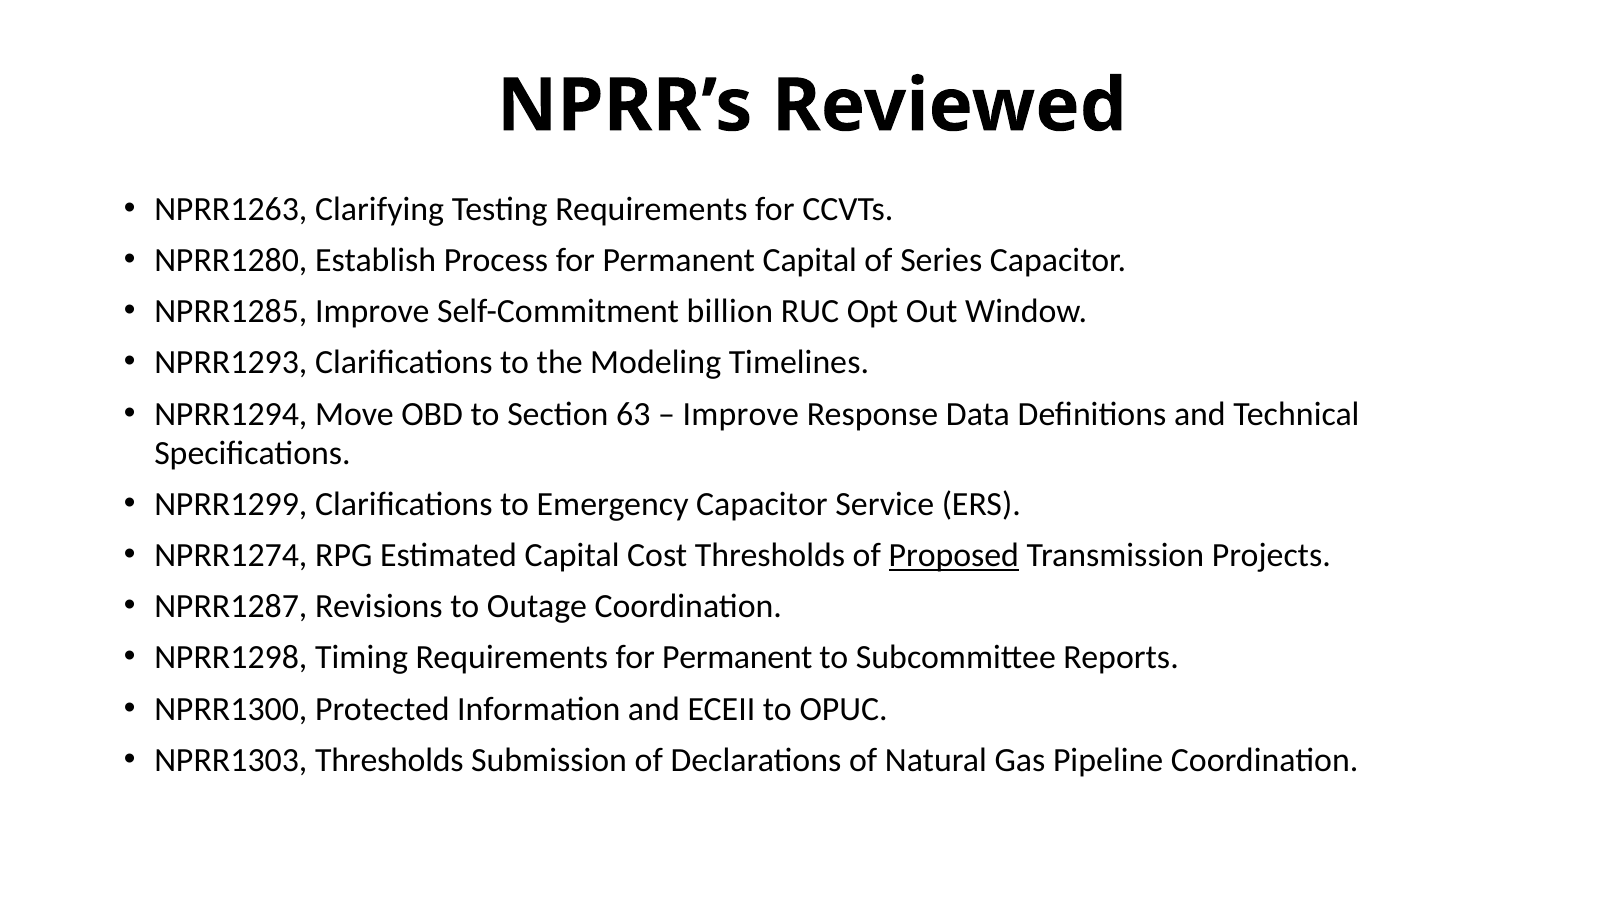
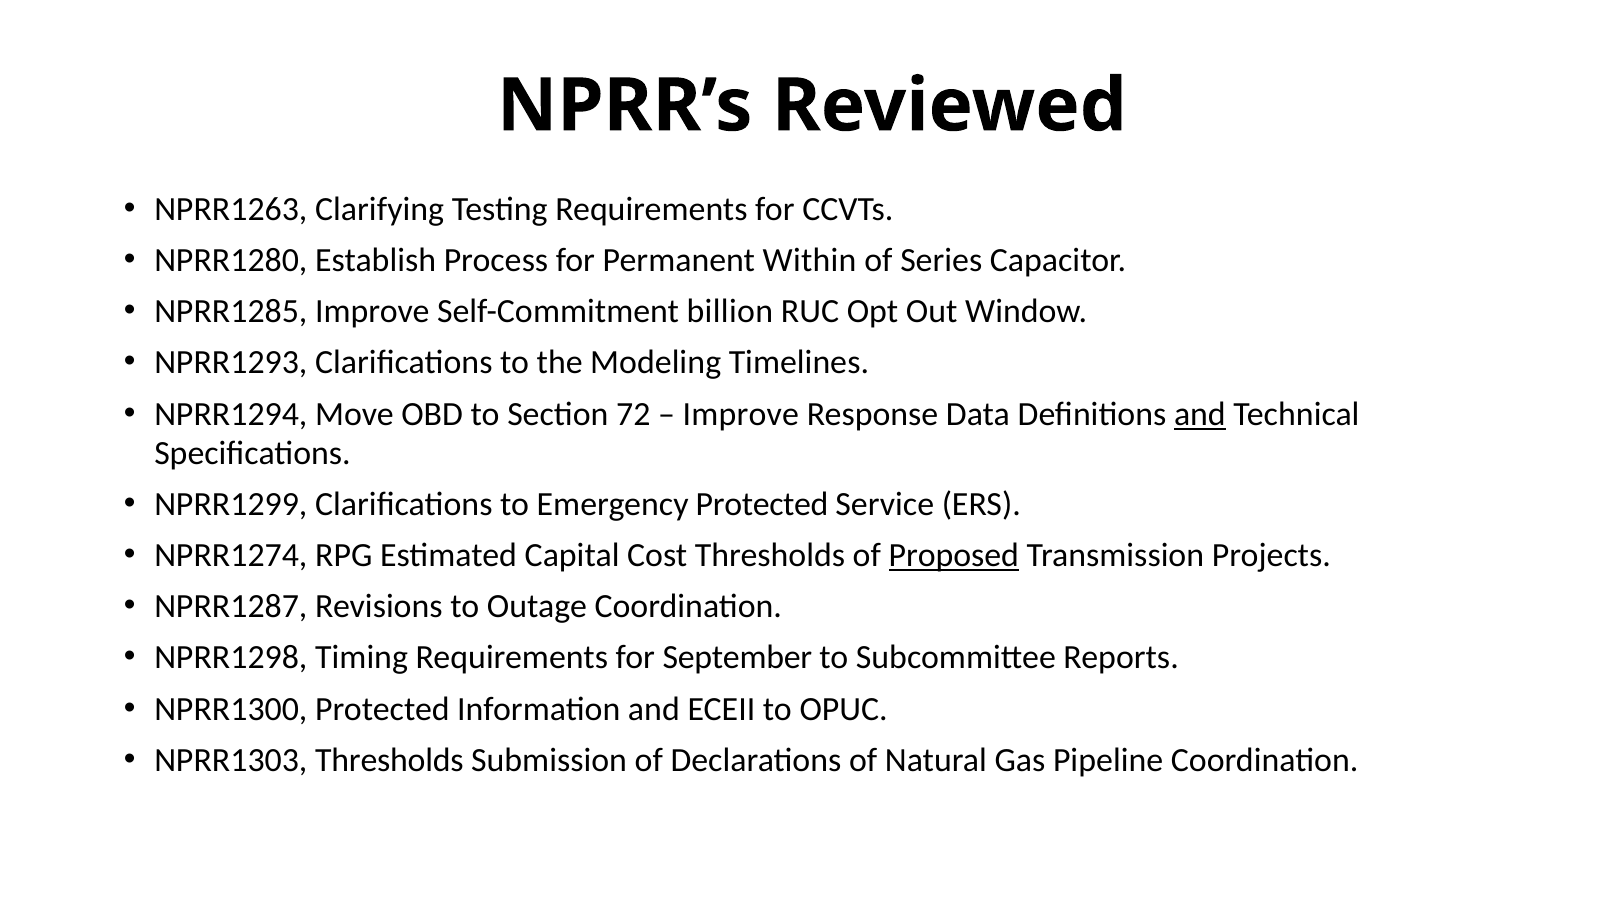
Permanent Capital: Capital -> Within (810, 261)
63: 63 -> 72 (633, 414)
and underline: none -> present (1200, 414)
Emergency Capacitor: Capacitor -> Protected (762, 505)
Requirements for Permanent: Permanent -> September (737, 658)
